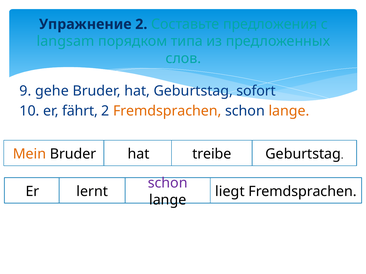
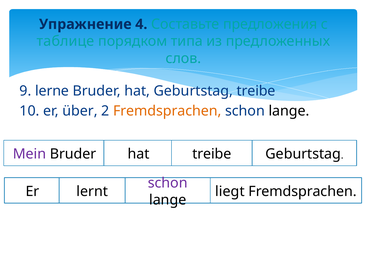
Упражнение 2: 2 -> 4 (141, 24)
langsam: langsam -> таблице (66, 41)
gehe: gehe -> lerne (52, 91)
Geburtstag sofort: sofort -> treibe (256, 91)
fährt: fährt -> über (80, 111)
lange colour: orange -> black (289, 111)
Mein colour: orange -> purple (29, 154)
